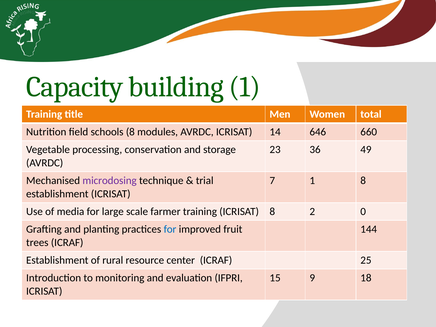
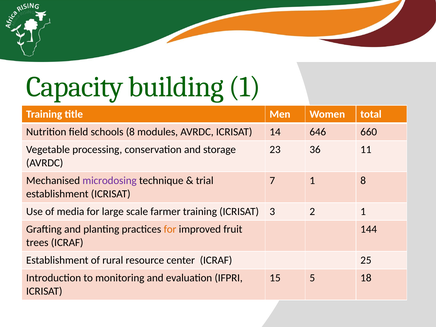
49: 49 -> 11 (366, 150)
ICRISAT 8: 8 -> 3 (272, 212)
2 0: 0 -> 1 (363, 212)
for colour: blue -> orange (170, 229)
9: 9 -> 5 (312, 278)
